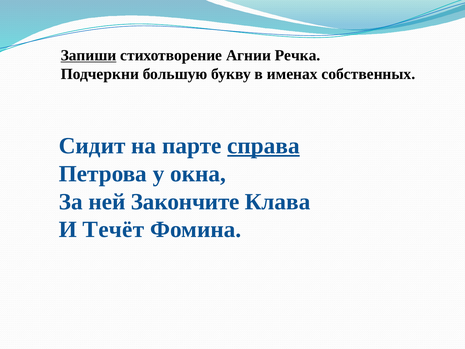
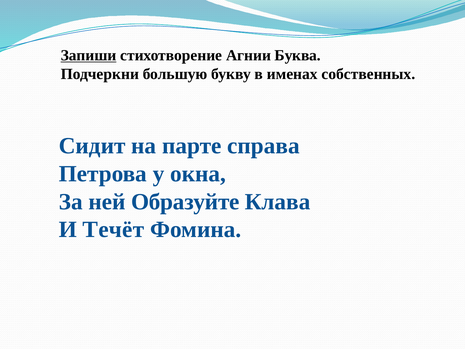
Речка: Речка -> Буква (298, 55)
справа underline: present -> none (263, 146)
Закончите: Закончите -> Образуйте (185, 202)
